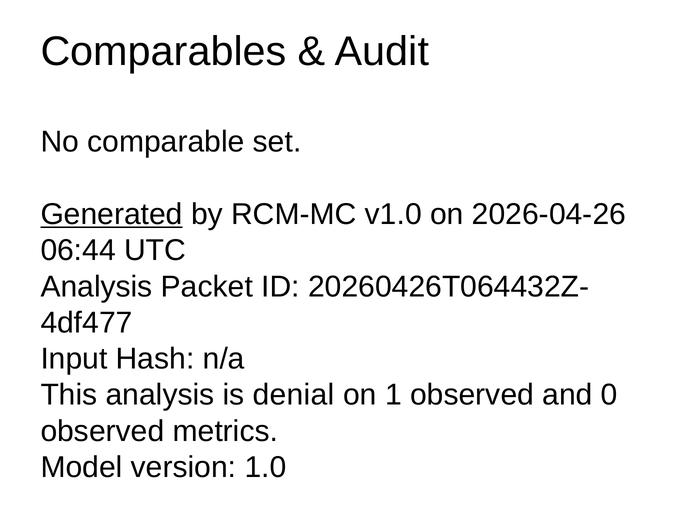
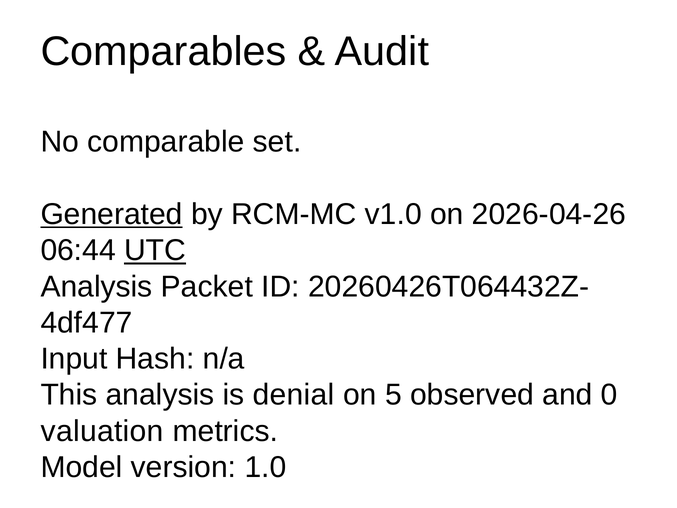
UTC underline: none -> present (155, 250)
1: 1 -> 5 (393, 395)
observed: observed -> valuation (102, 431)
